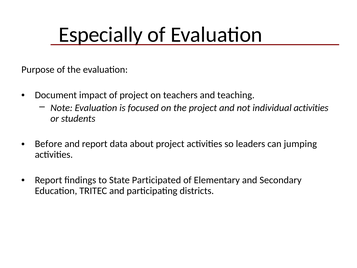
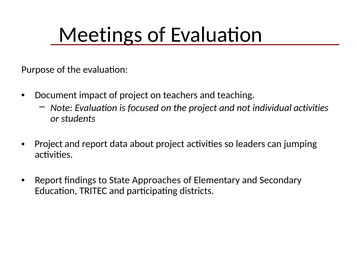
Especially: Especially -> Meetings (100, 35)
Before: Before -> Project (49, 144)
Participated: Participated -> Approaches (156, 180)
